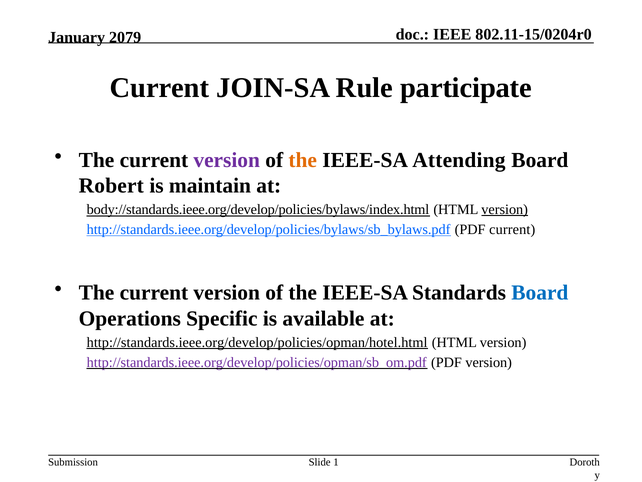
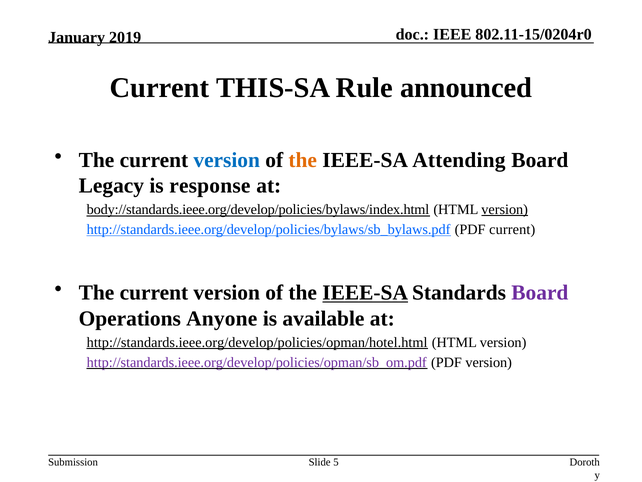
2079: 2079 -> 2019 (125, 38)
JOIN-SA: JOIN-SA -> THIS-SA (273, 88)
participate: participate -> announced (466, 88)
version colour: purple -> blue (227, 160)
Robert: Robert -> Legacy (111, 186)
maintain: maintain -> response (210, 186)
IEEE-SA underline: none -> present (365, 293)
Board colour: blue -> purple (540, 293)
Specific: Specific -> Anyone (222, 318)
1: 1 -> 5 (336, 462)
